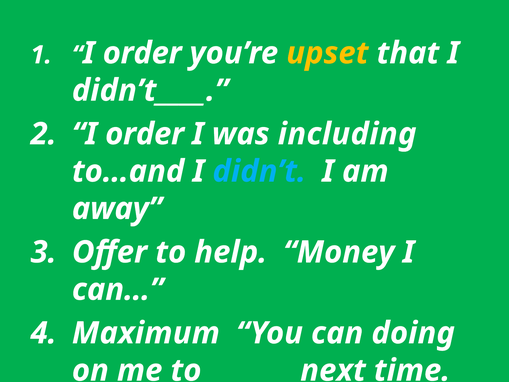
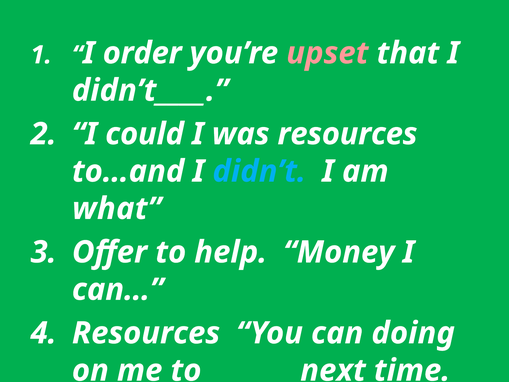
upset colour: yellow -> pink (327, 53)
order: order -> could (145, 134)
was including: including -> resources (347, 134)
away: away -> what (117, 209)
Maximum: Maximum -> Resources (146, 333)
